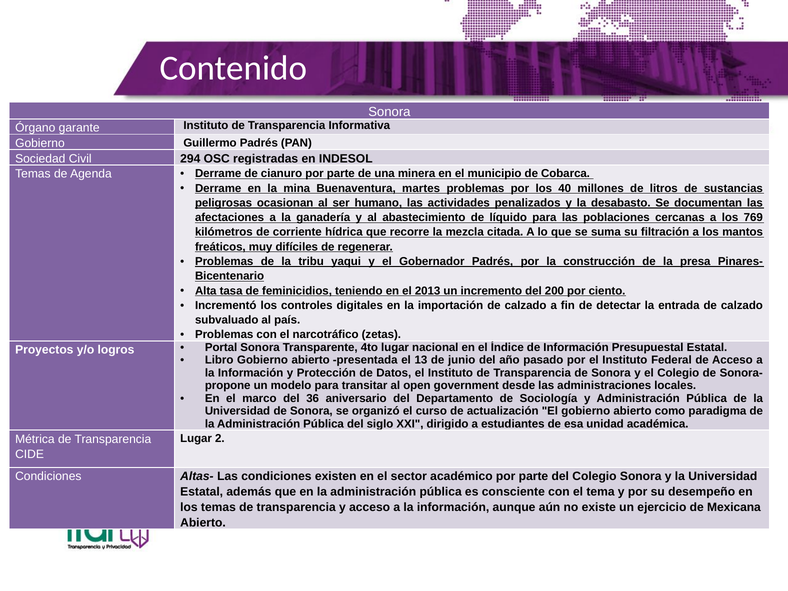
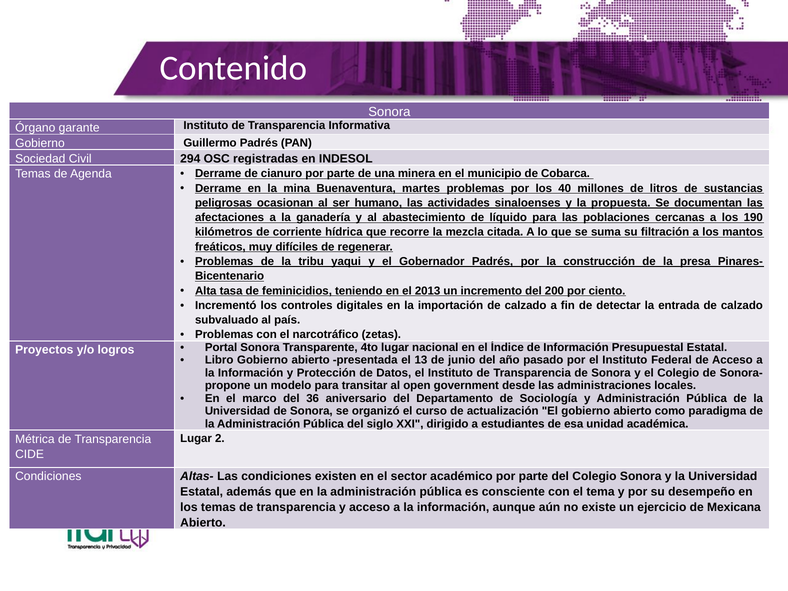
penalizados: penalizados -> sinaloenses (528, 203)
desabasto: desabasto -> propuesta (621, 203)
769: 769 -> 190 (753, 218)
